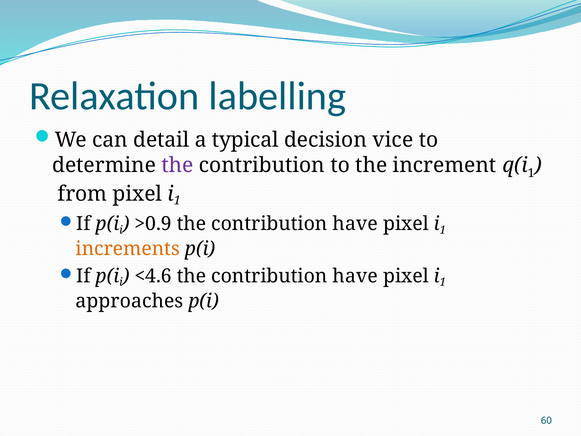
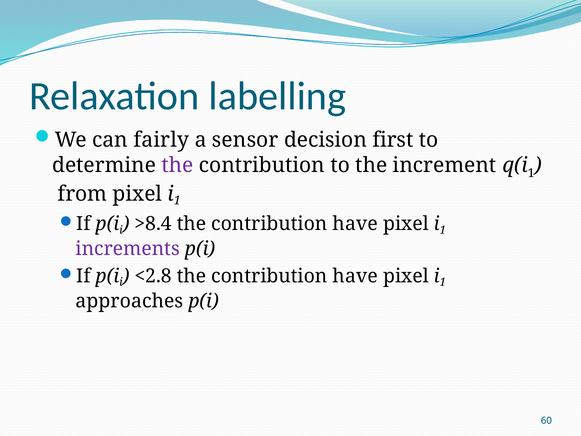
detail: detail -> fairly (161, 140)
typical: typical -> sensor (245, 140)
vice: vice -> first (393, 140)
>0.9: >0.9 -> >8.4 (153, 224)
increments colour: orange -> purple (128, 249)
<4.6: <4.6 -> <2.8 (153, 276)
